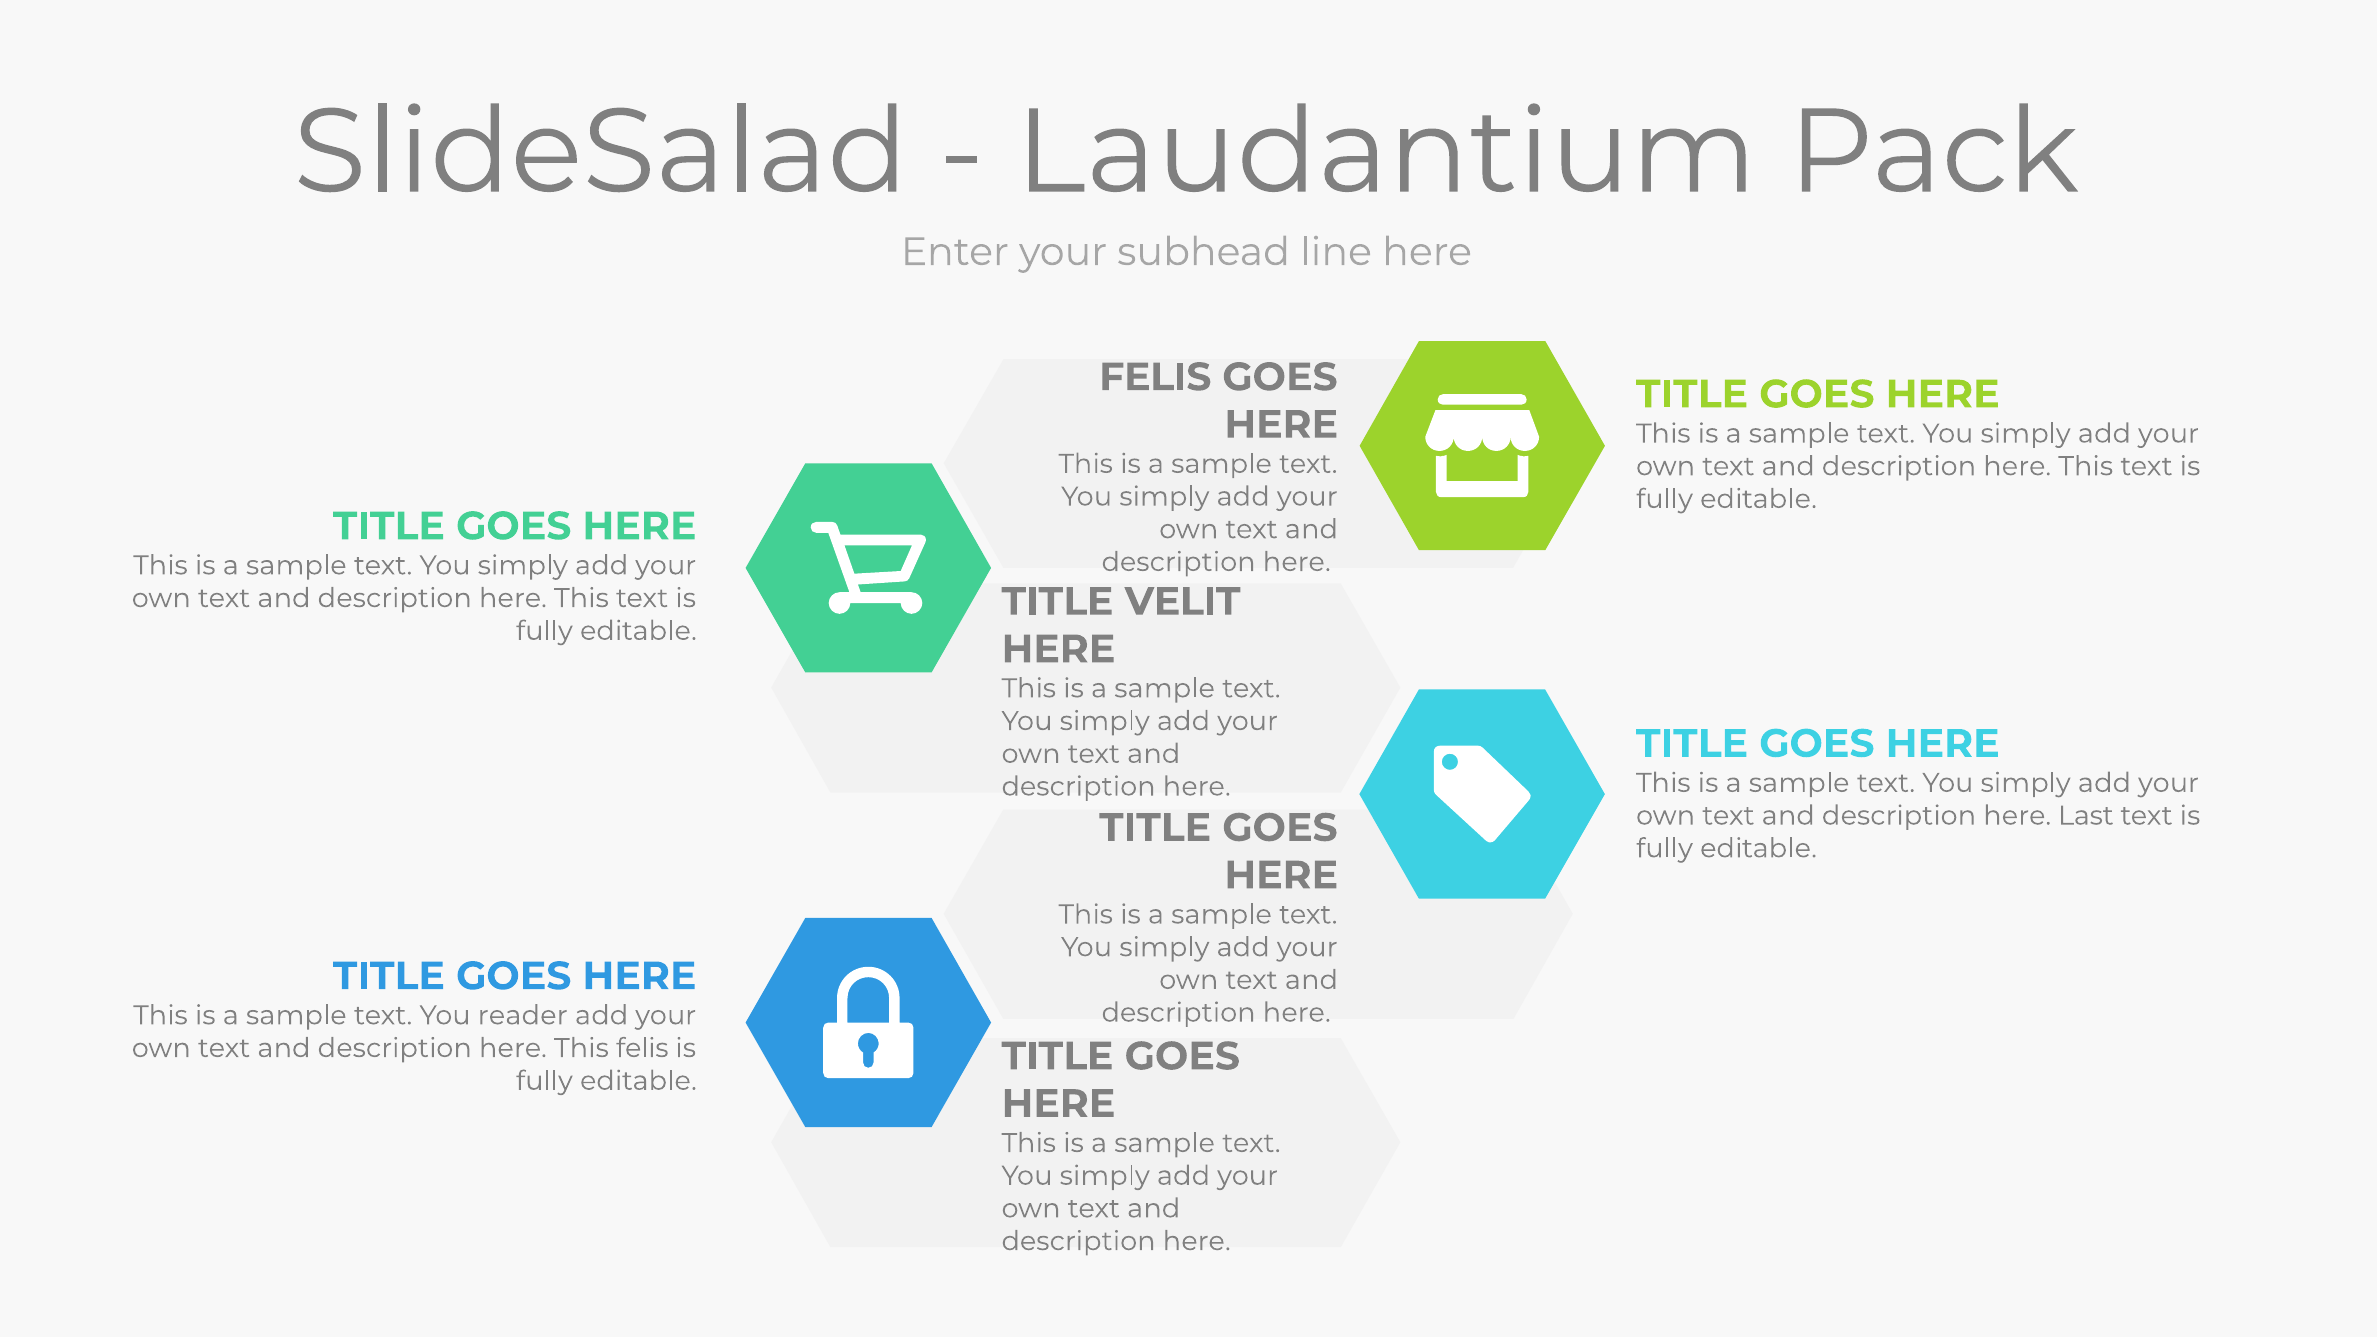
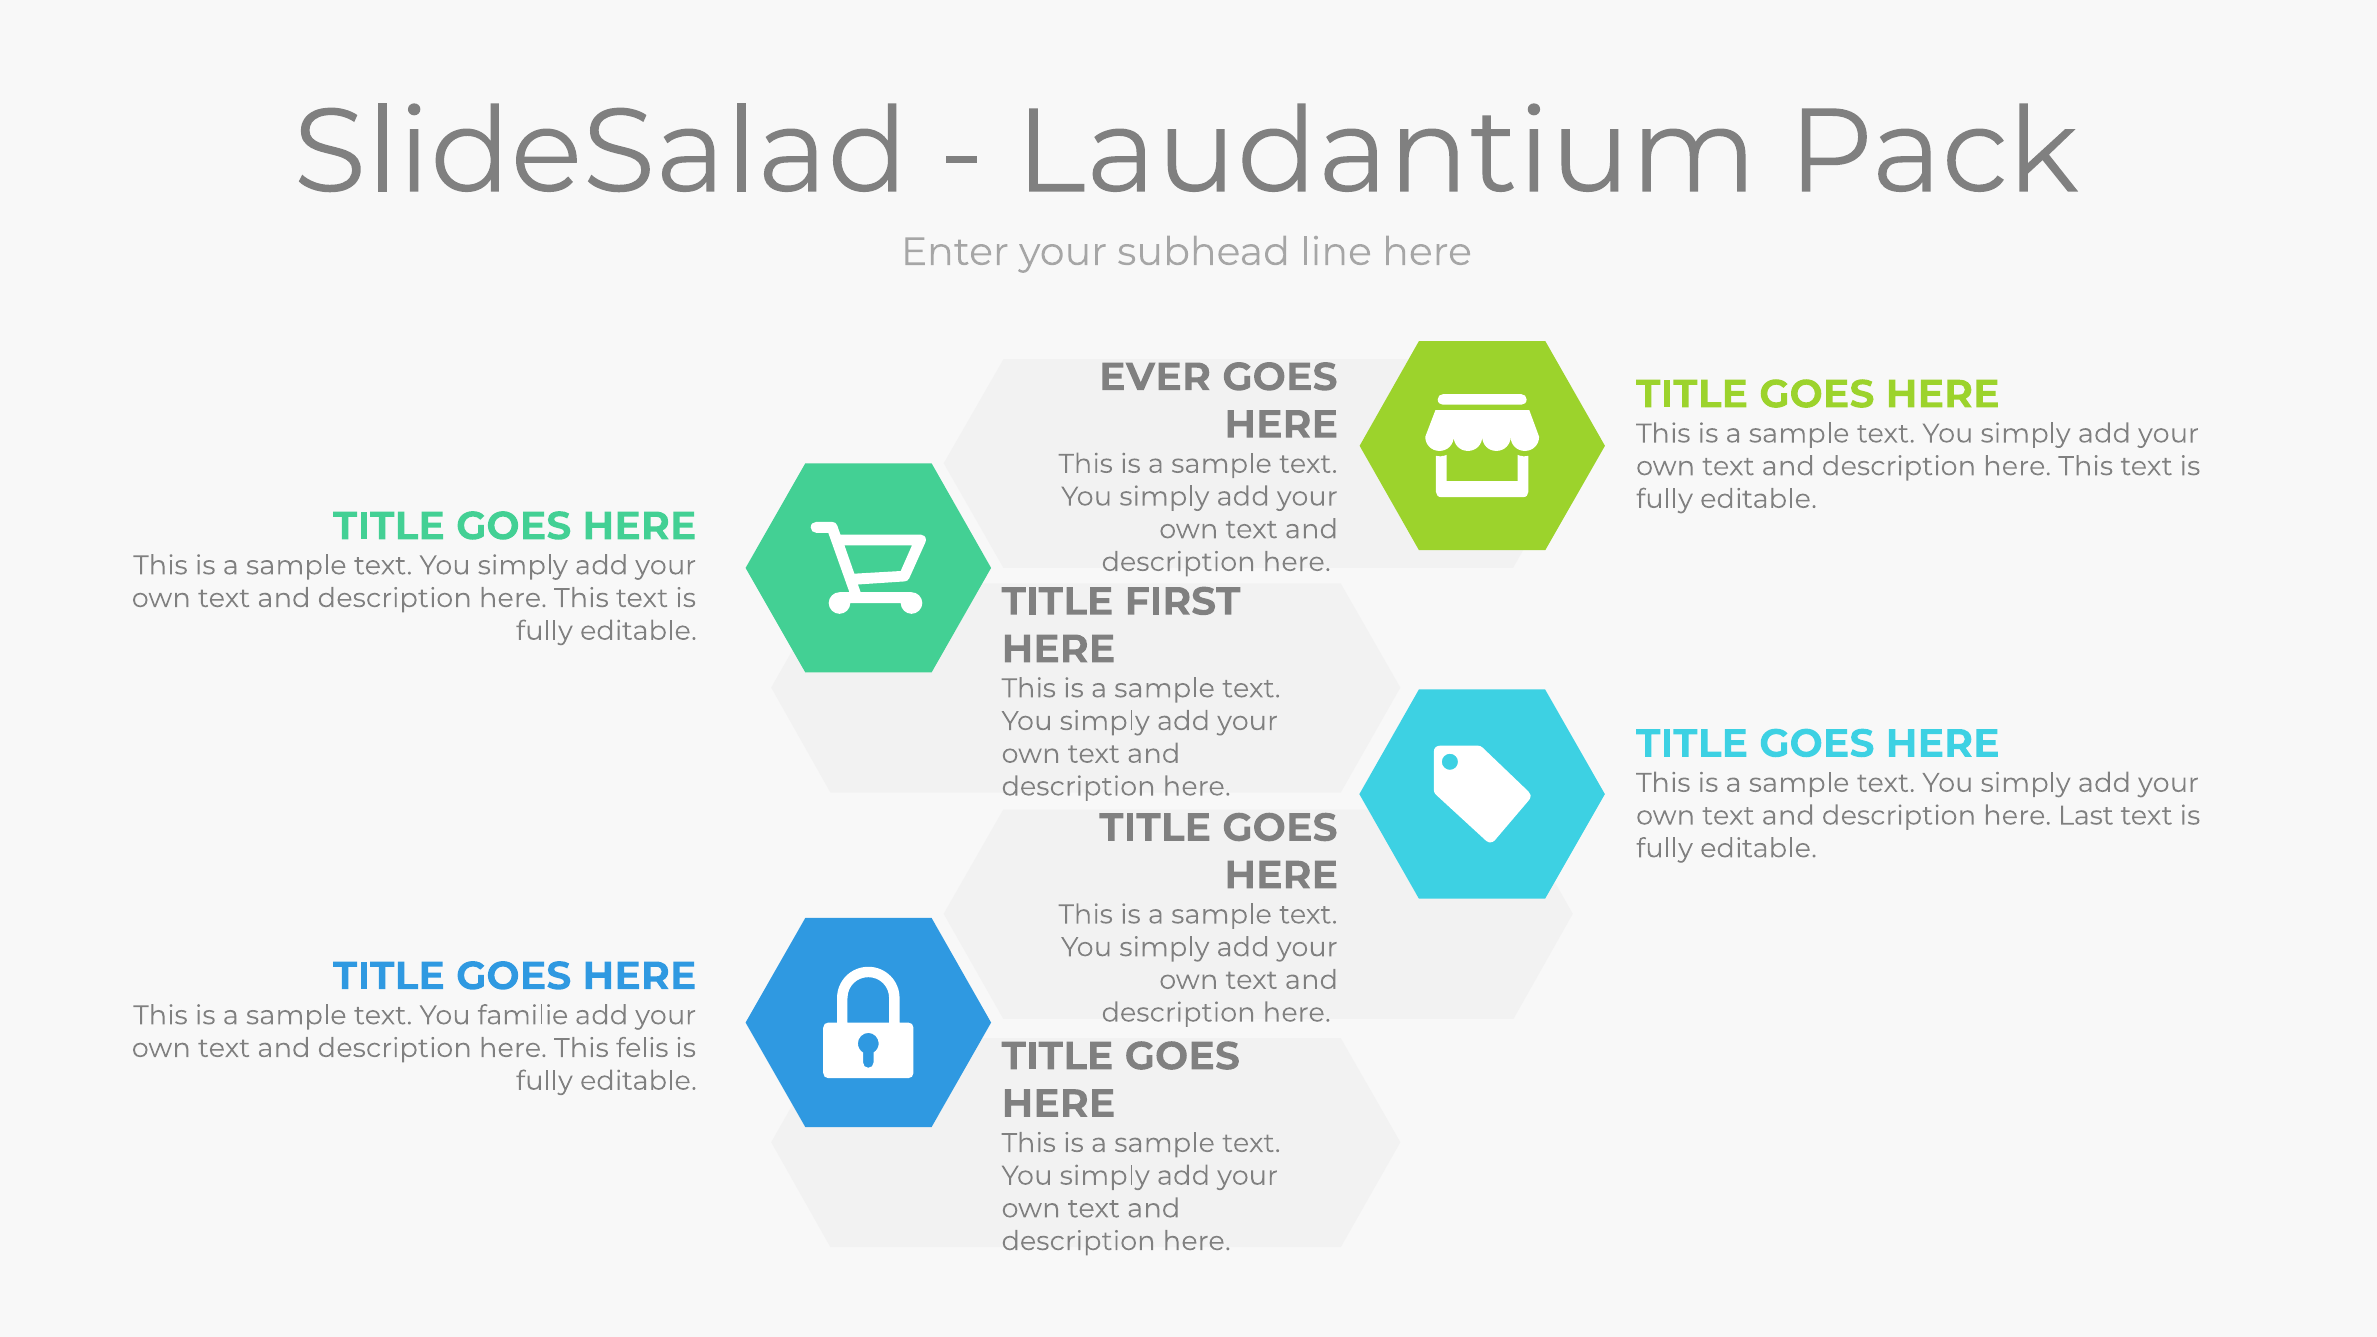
FELIS: FELIS -> EVER (1155, 377)
VELIT: VELIT -> FIRST (1183, 602)
reader: reader -> familie (523, 1015)
